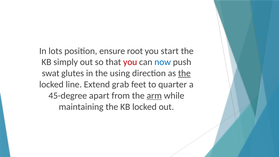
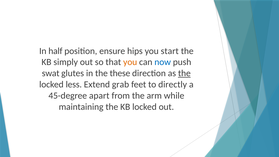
lots: lots -> half (55, 51)
root: root -> hips (135, 51)
you colour: red -> orange (130, 62)
using: using -> these (120, 73)
line: line -> less (74, 84)
quarter: quarter -> directly (173, 84)
arm underline: present -> none (154, 96)
